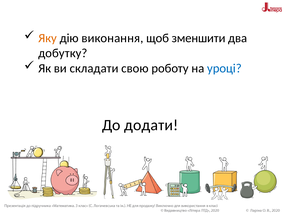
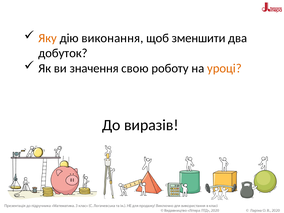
добутку: добутку -> добуток (63, 53)
складати: складати -> значення (94, 68)
уроці colour: blue -> orange (224, 68)
додати: додати -> виразів (151, 125)
